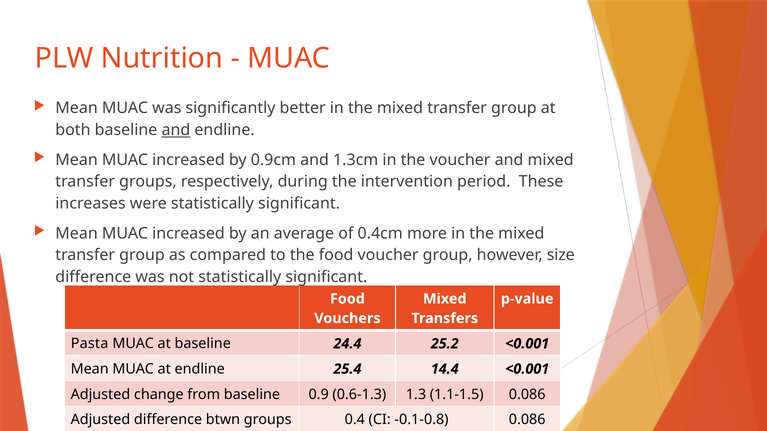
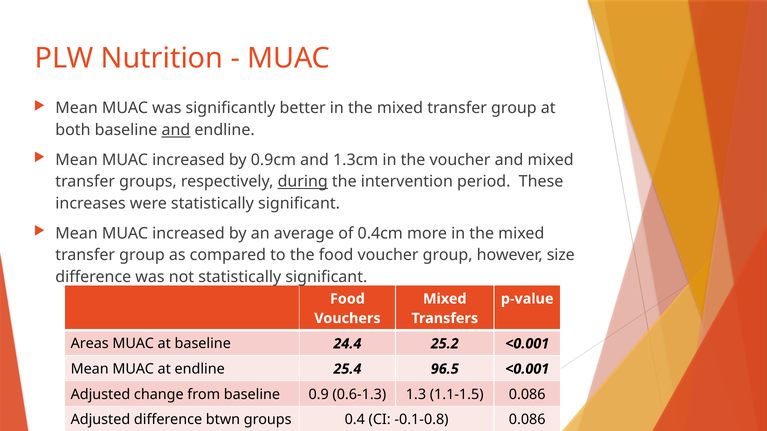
during underline: none -> present (303, 182)
Pasta: Pasta -> Areas (90, 344)
14.4: 14.4 -> 96.5 (445, 369)
